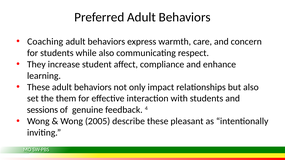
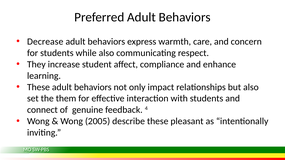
Coaching: Coaching -> Decrease (45, 42)
sessions: sessions -> connect (42, 110)
